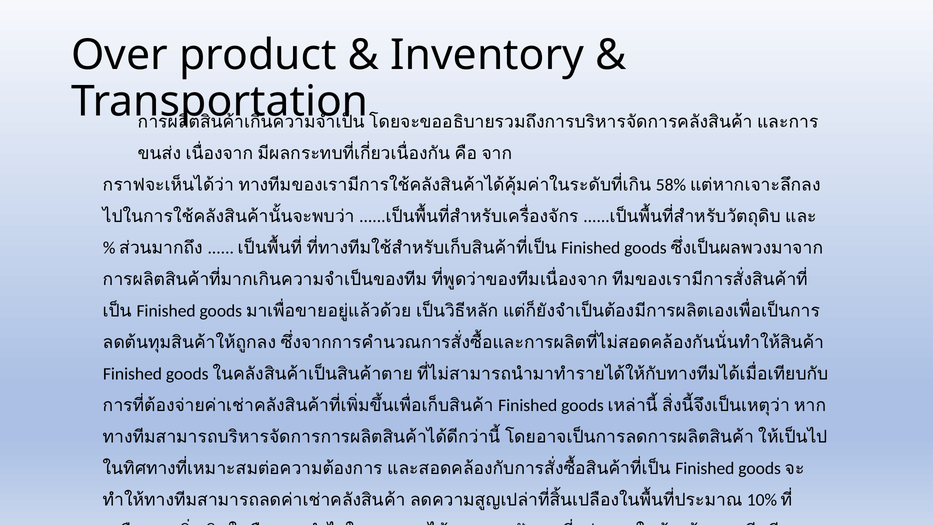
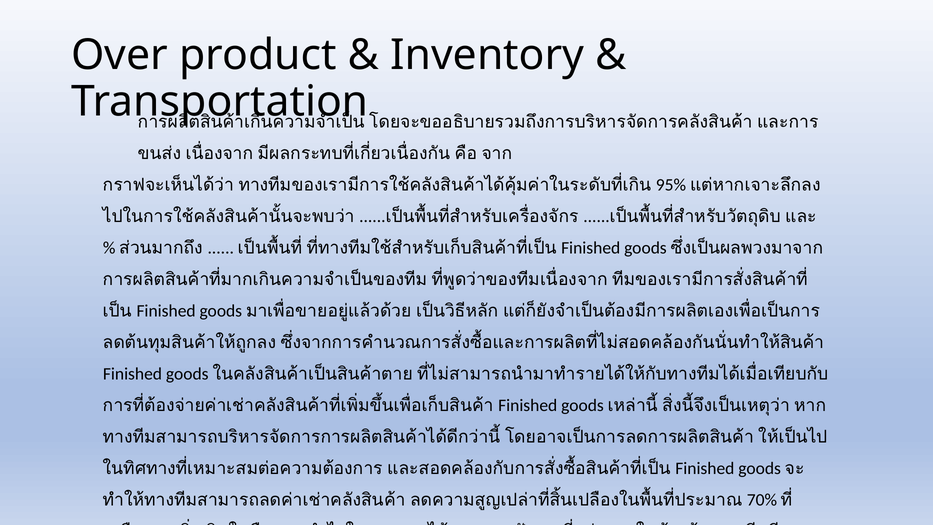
58%: 58% -> 95% (671, 185)
10%: 10% -> 70% (762, 500)
